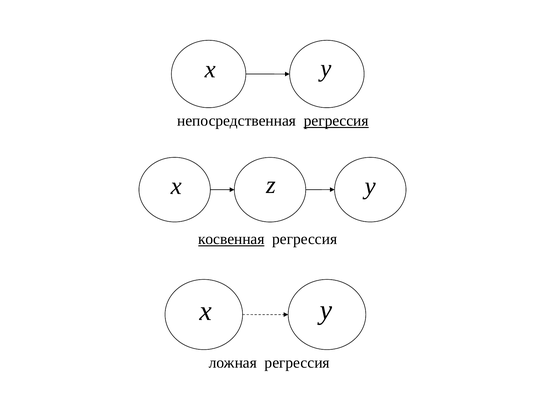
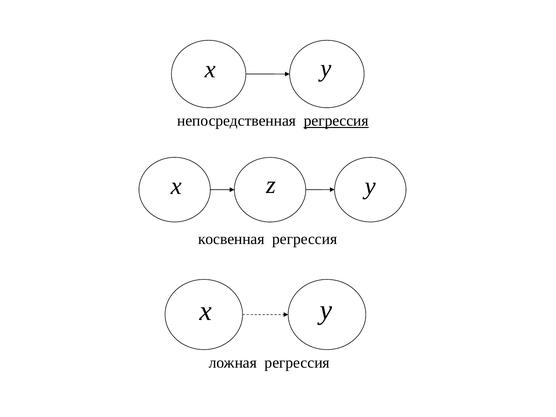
косвенная underline: present -> none (231, 239)
